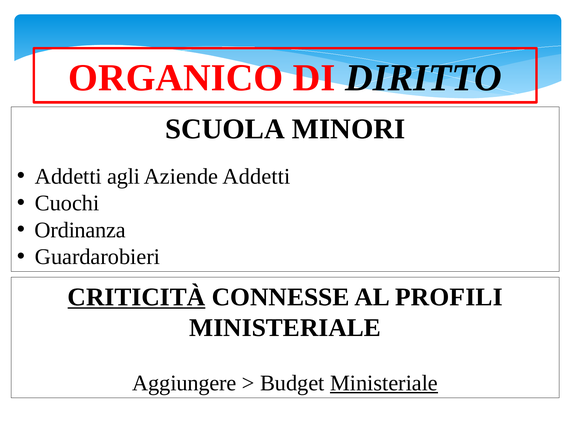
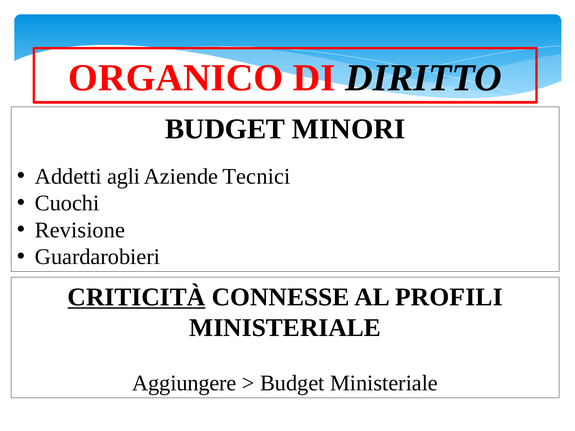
SCUOLA: SCUOLA -> BUDGET (225, 129)
Aziende Addetti: Addetti -> Tecnici (256, 176)
Ordinanza: Ordinanza -> Revisione (80, 230)
Ministeriale underline: present -> none (384, 383)
